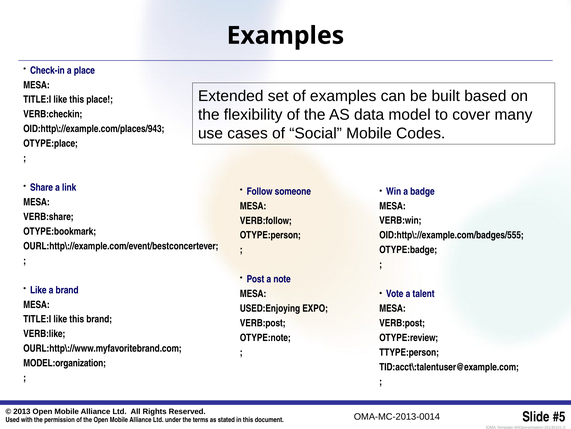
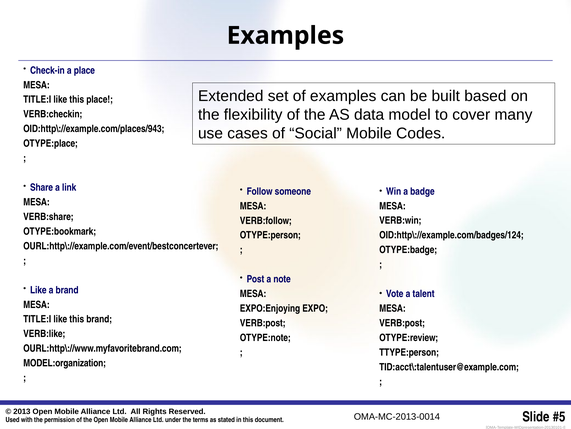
OID:http\://example.com/badges/555: OID:http\://example.com/badges/555 -> OID:http\://example.com/badges/124 (451, 235)
USED:Enjoying: USED:Enjoying -> EXPO:Enjoying (270, 308)
